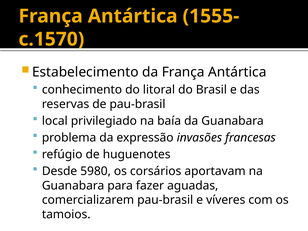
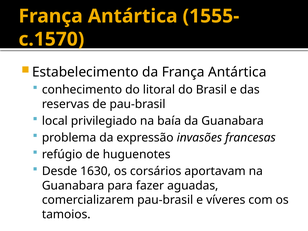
5980: 5980 -> 1630 (96, 171)
